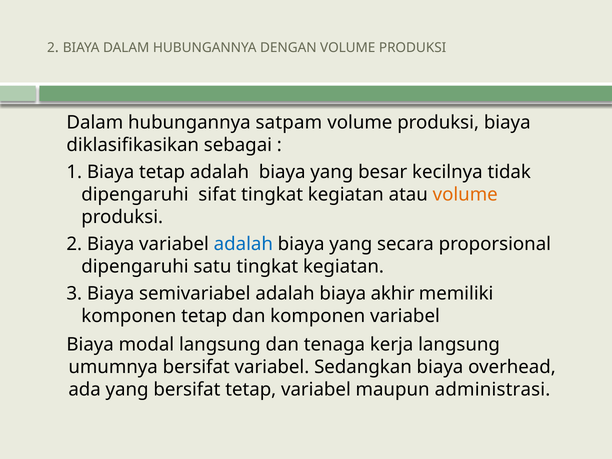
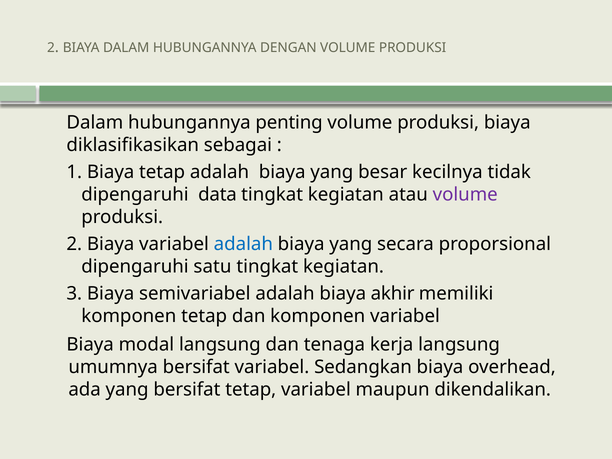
satpam: satpam -> penting (289, 123)
sifat: sifat -> data (217, 195)
volume colour: orange -> purple (465, 195)
administrasi: administrasi -> dikendalikan (493, 389)
